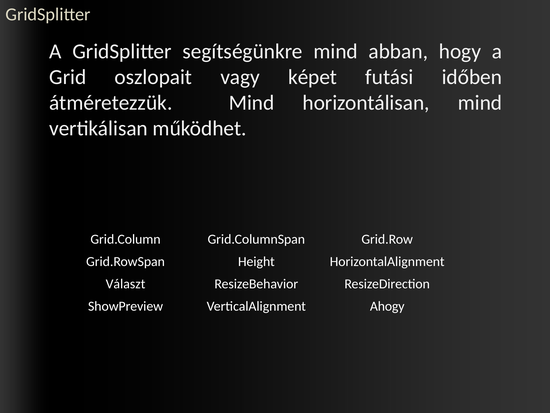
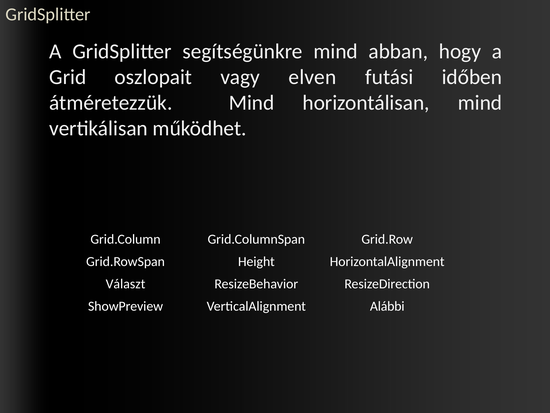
képet: képet -> elven (312, 77)
Ahogy: Ahogy -> Alábbi (387, 306)
